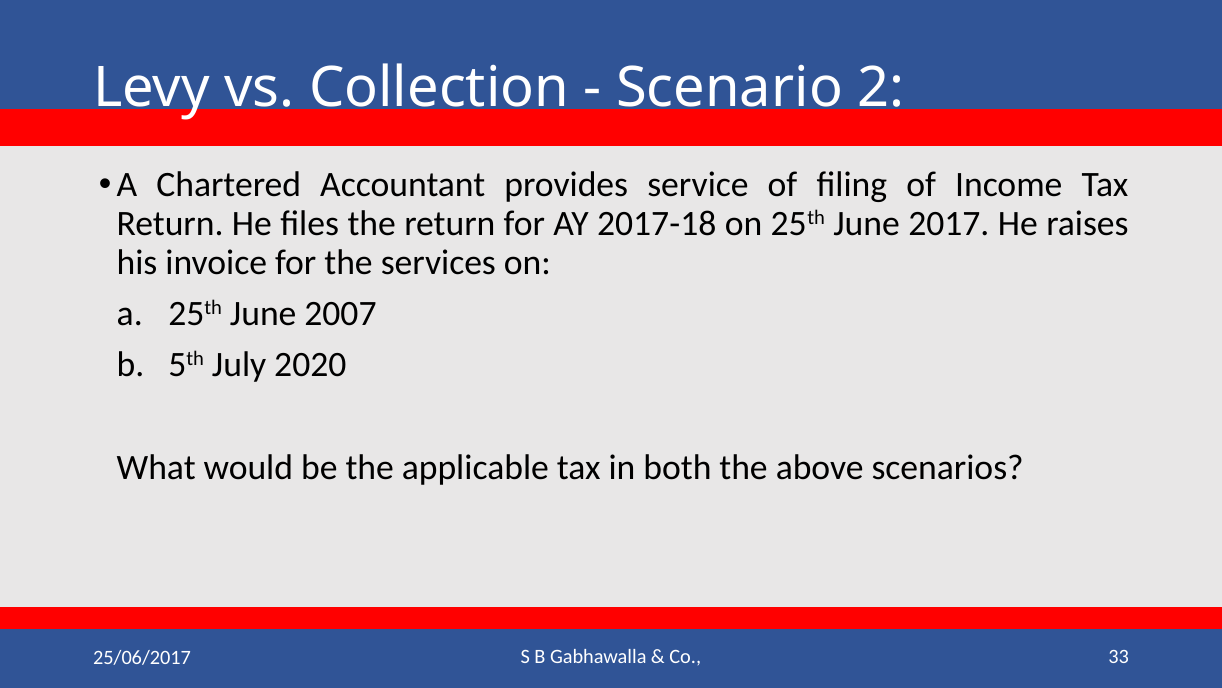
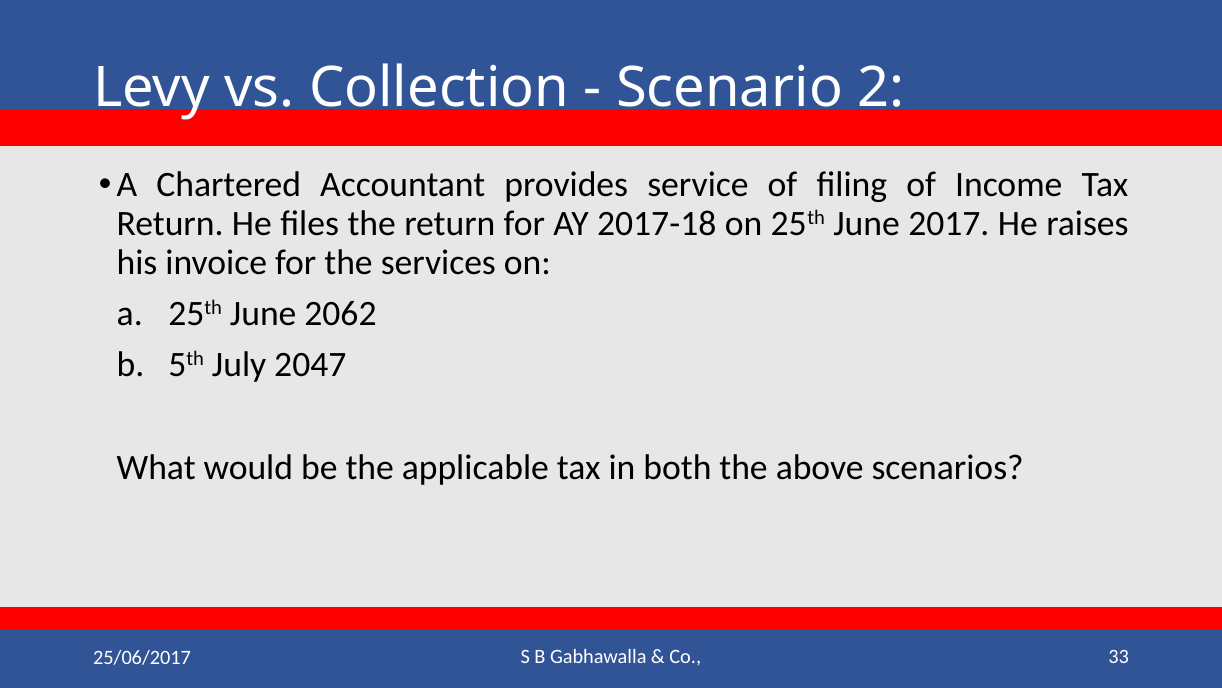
2007: 2007 -> 2062 (340, 313)
2020: 2020 -> 2047 (310, 365)
